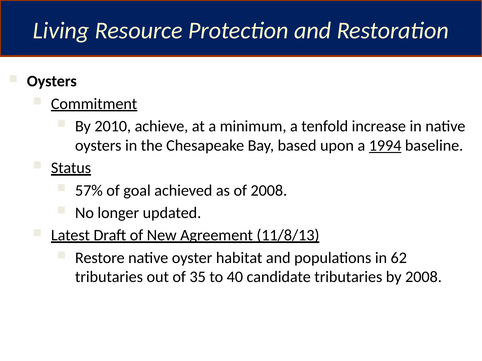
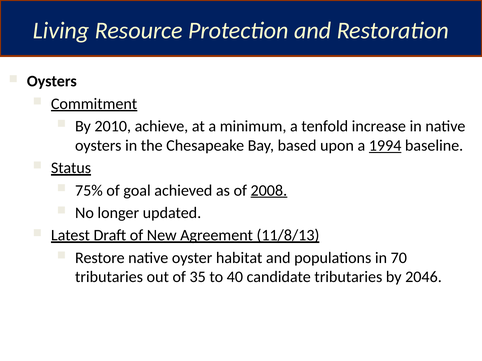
57%: 57% -> 75% (89, 191)
2008 underline: none -> present (269, 191)
62: 62 -> 70 (399, 258)
by 2008: 2008 -> 2046 (424, 277)
